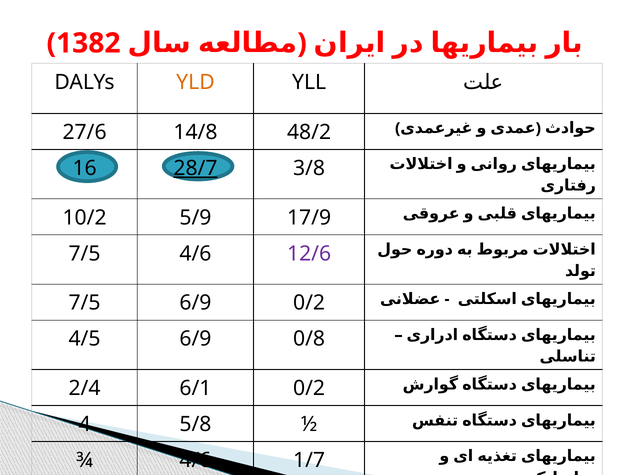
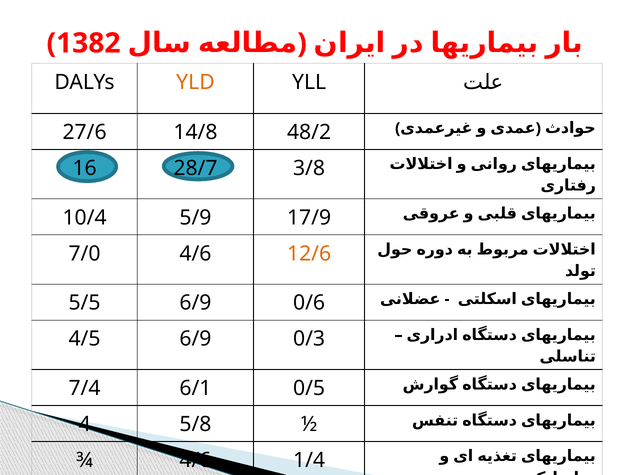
28/7 underline: present -> none (196, 168)
10/2: 10/2 -> 10/4 (85, 218)
7/5: 7/5 -> 7/0 (85, 254)
12/6 colour: purple -> orange (309, 254)
7/5: 7/5 -> 5/5 (85, 303)
6/9 0/2: 0/2 -> 0/6 (309, 303)
0/8: 0/8 -> 0/3 (309, 339)
2/4: 2/4 -> 7/4 (85, 389)
6/1 0/2: 0/2 -> 0/5 (309, 389)
1/7: 1/7 -> 1/4 (309, 461)
